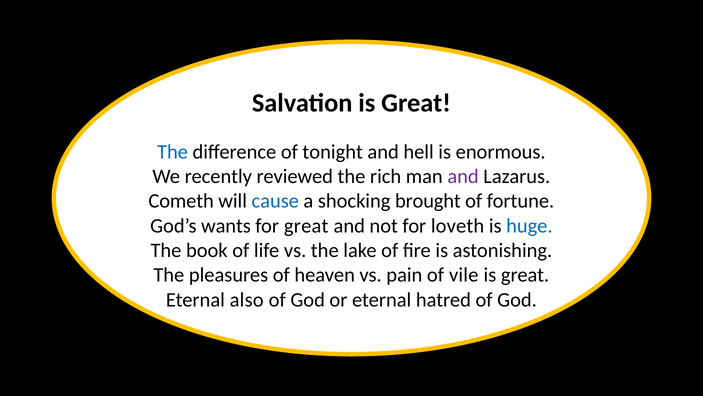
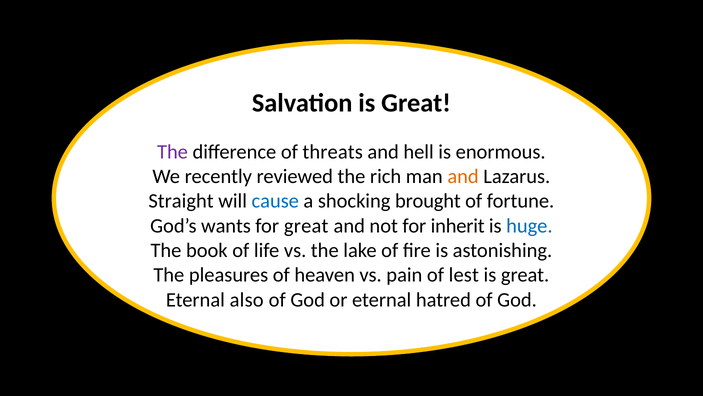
The colour: blue -> purple (172, 152)
tonight: tonight -> threats (333, 152)
and colour: purple -> orange (463, 176)
Cometh: Cometh -> Straight (181, 201)
loveth: loveth -> inherit (458, 225)
vile: vile -> lest (464, 275)
